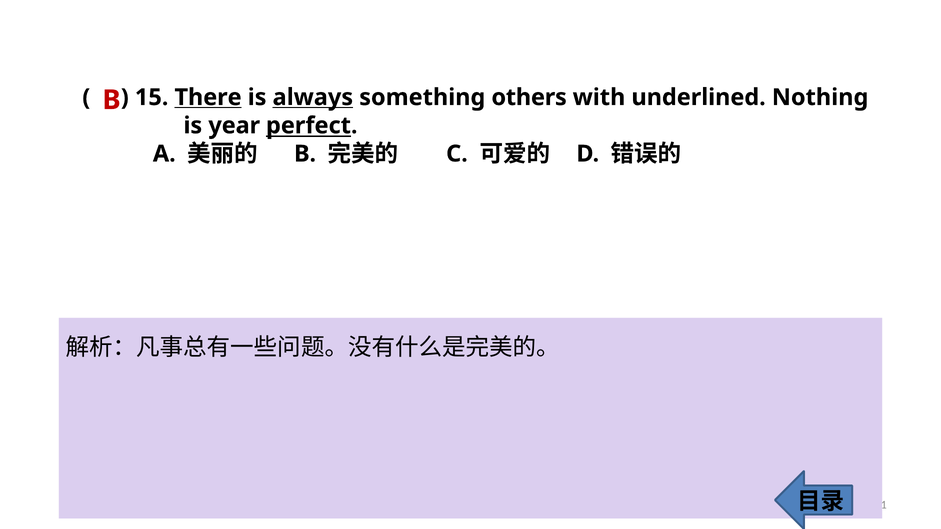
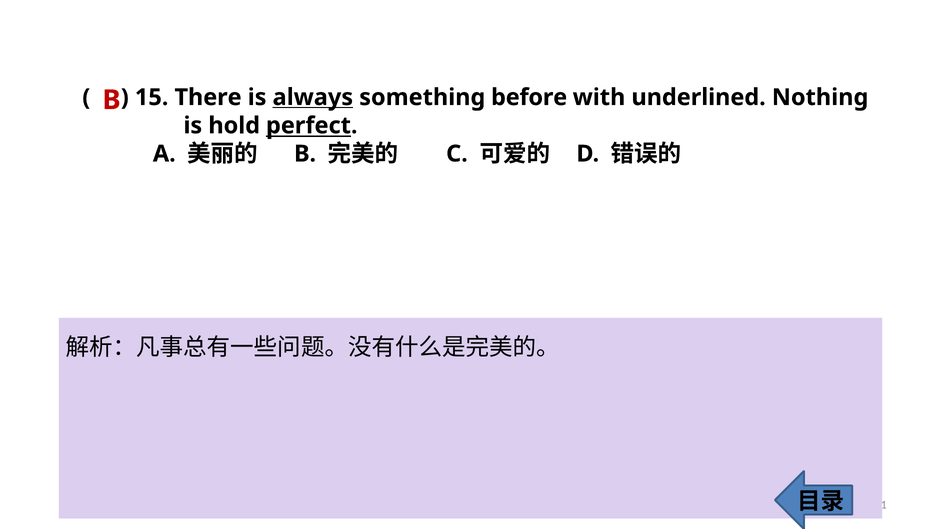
There underline: present -> none (208, 97)
others: others -> before (529, 97)
year: year -> hold (234, 126)
